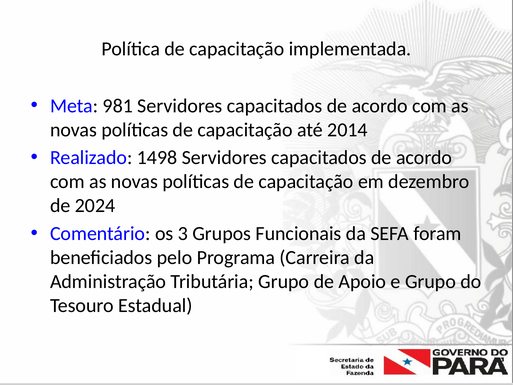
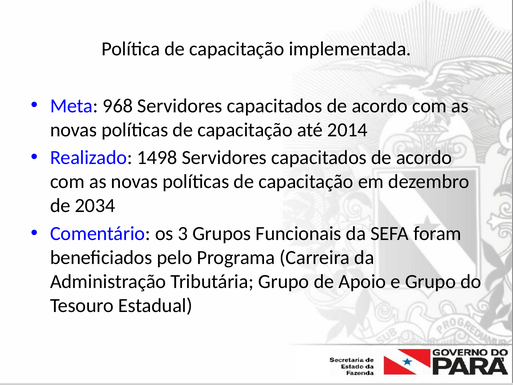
981: 981 -> 968 (118, 106)
2024: 2024 -> 2034 (95, 206)
